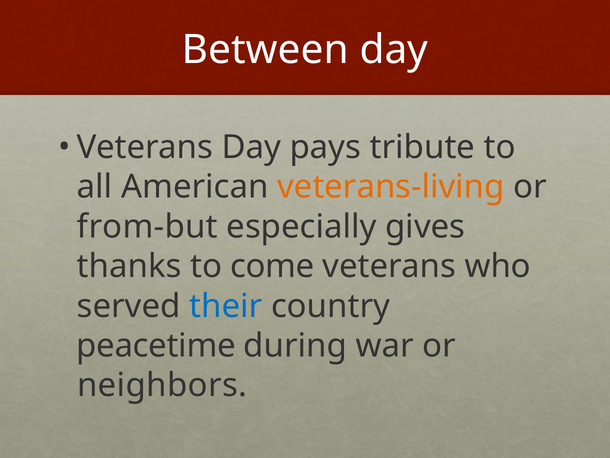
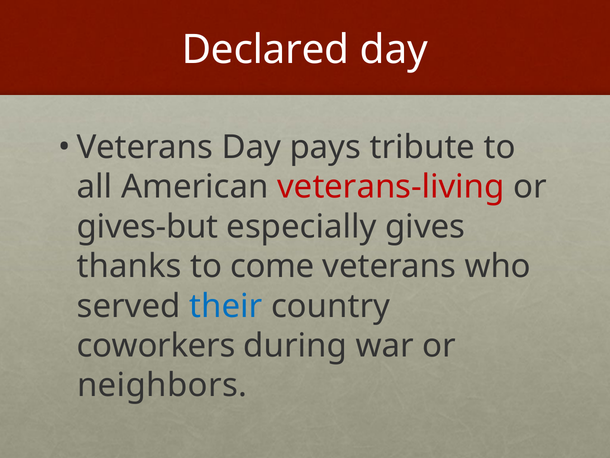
Between: Between -> Declared (265, 50)
veterans-living colour: orange -> red (391, 187)
from-but: from-but -> gives-but (148, 226)
peacetime: peacetime -> coworkers (156, 345)
